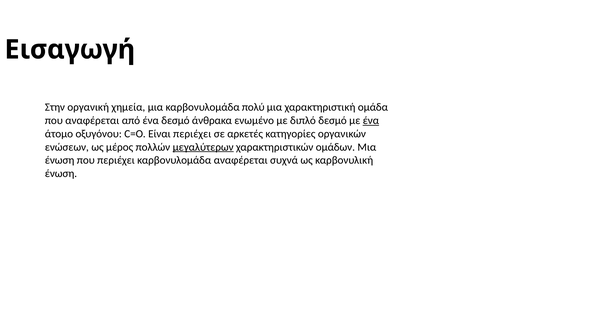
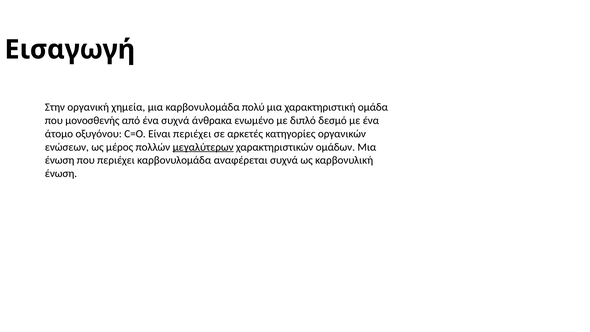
που αναφέρεται: αναφέρεται -> μονοσθενής (92, 120)
ένα δεσμό: δεσμό -> συχνά (175, 120)
ένα underline: present -> none (371, 120)
